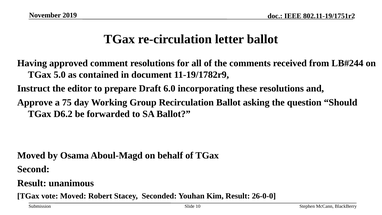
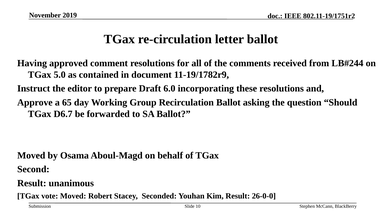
75: 75 -> 65 (67, 102)
D6.2: D6.2 -> D6.7 (63, 114)
